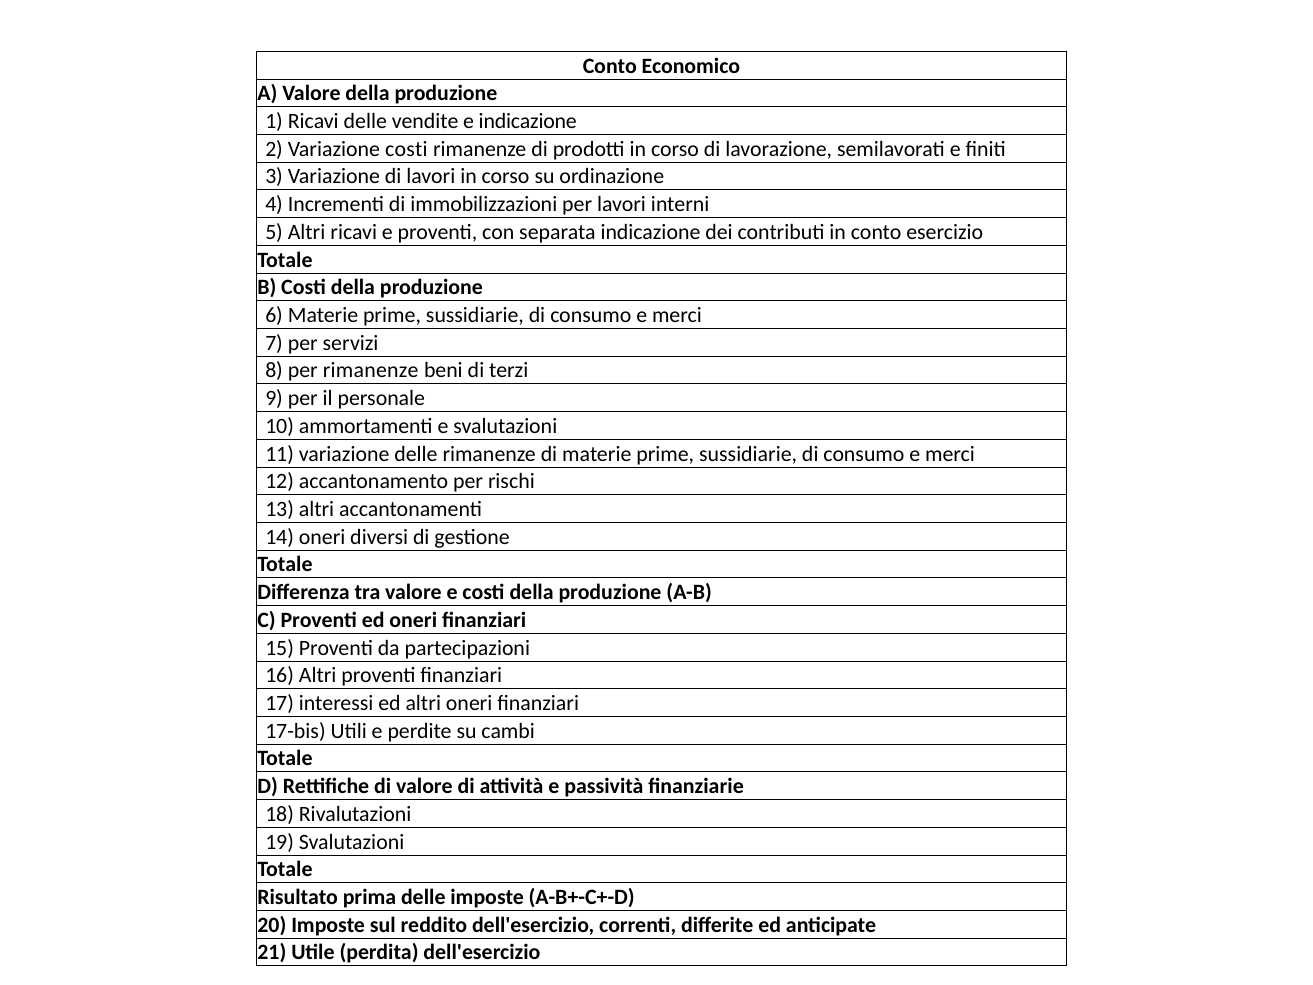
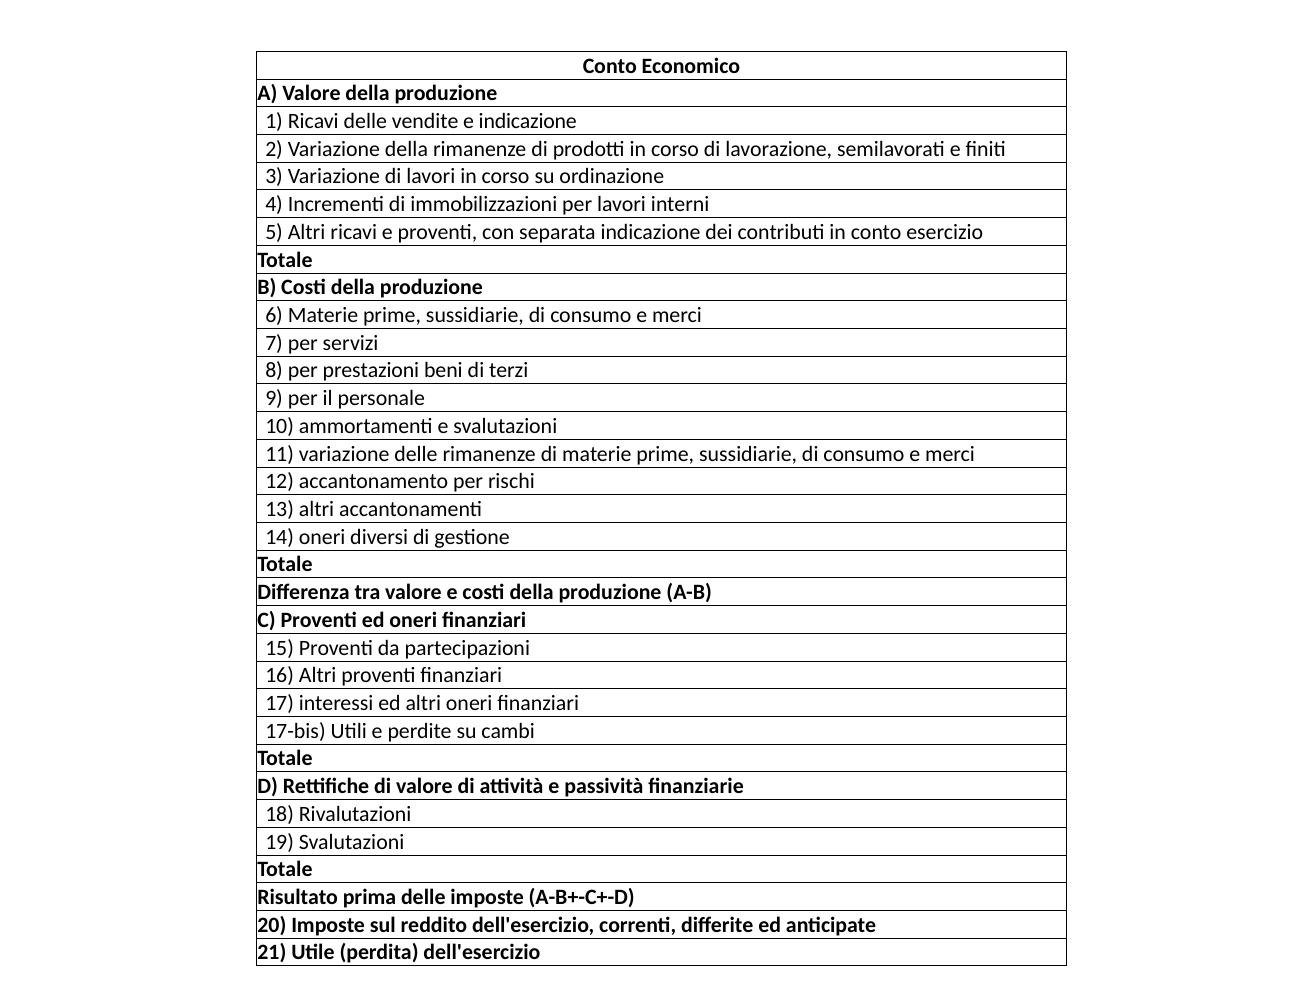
Variazione costi: costi -> della (406, 149)
per rimanenze: rimanenze -> prestazioni (371, 371)
